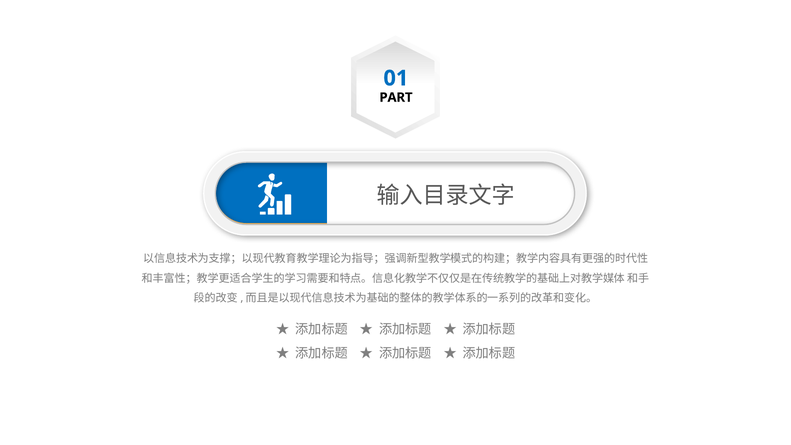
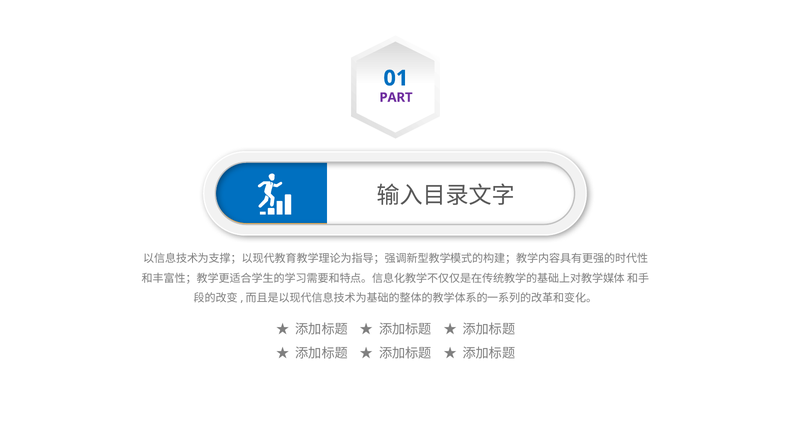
PART colour: black -> purple (396, 97)
